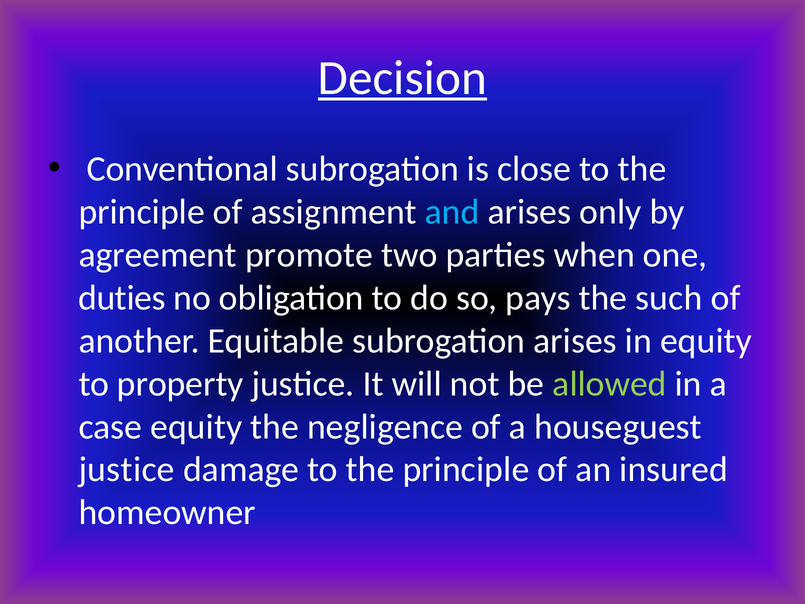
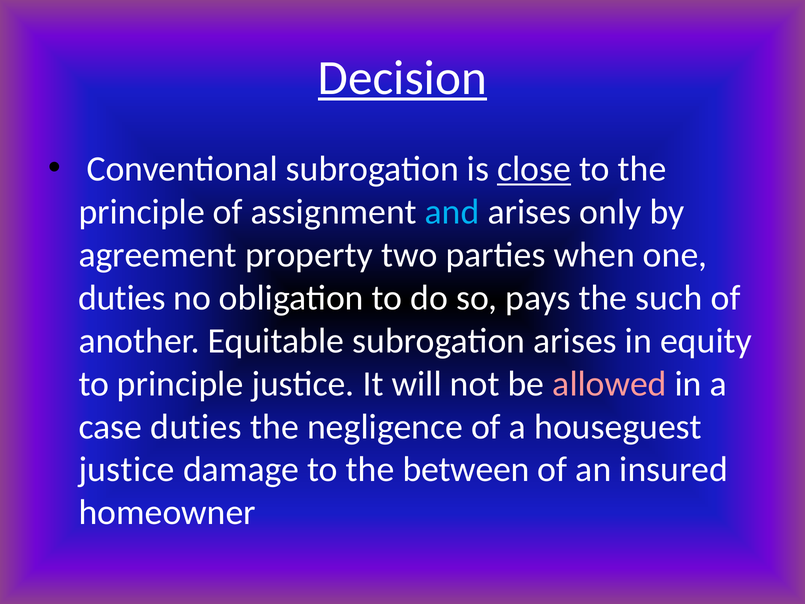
close underline: none -> present (534, 169)
promote: promote -> property (309, 255)
to property: property -> principle (180, 384)
allowed colour: light green -> pink (610, 384)
case equity: equity -> duties (196, 427)
damage to the principle: principle -> between (466, 469)
